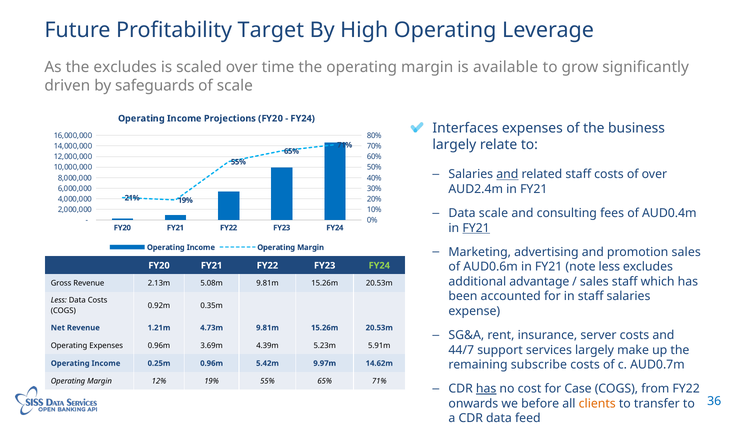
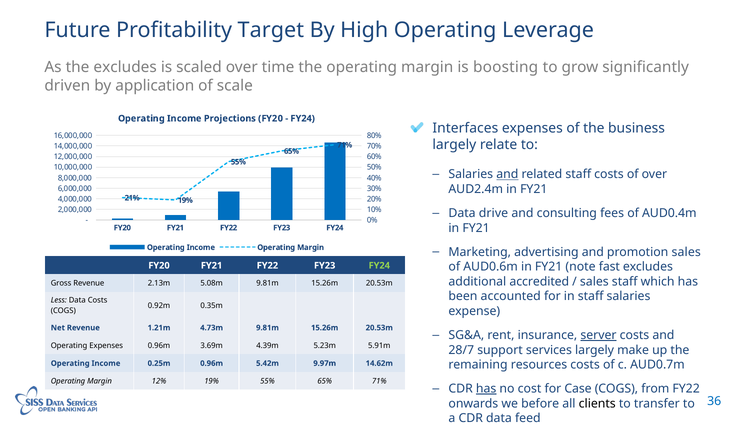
available: available -> boosting (506, 67)
safeguards: safeguards -> application (155, 86)
Data scale: scale -> drive (493, 213)
FY21 underline: present -> none (476, 228)
note less: less -> fast (609, 267)
advantage: advantage -> accredited (539, 281)
server underline: none -> present (598, 335)
44/7: 44/7 -> 28/7 (461, 350)
subscribe: subscribe -> resources (539, 364)
clients colour: orange -> black (597, 403)
